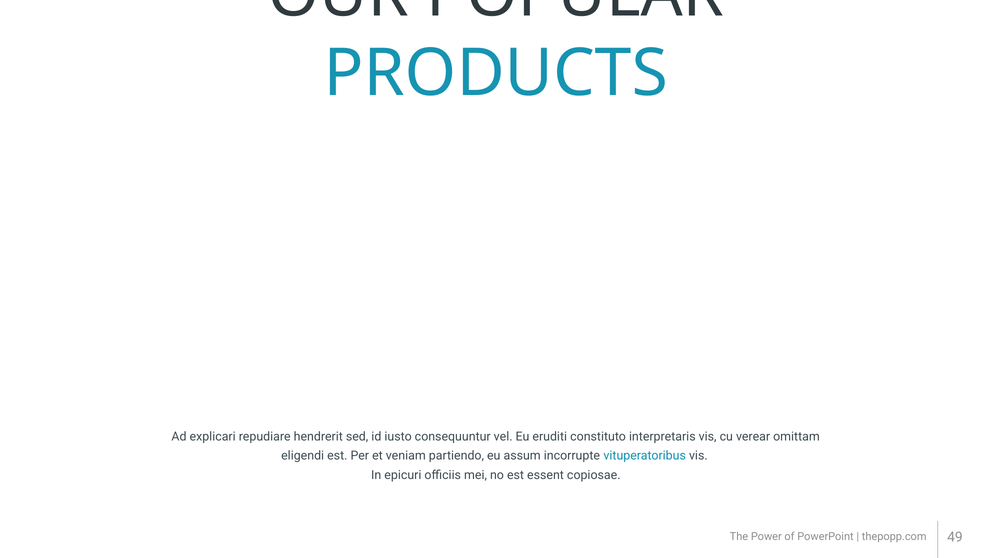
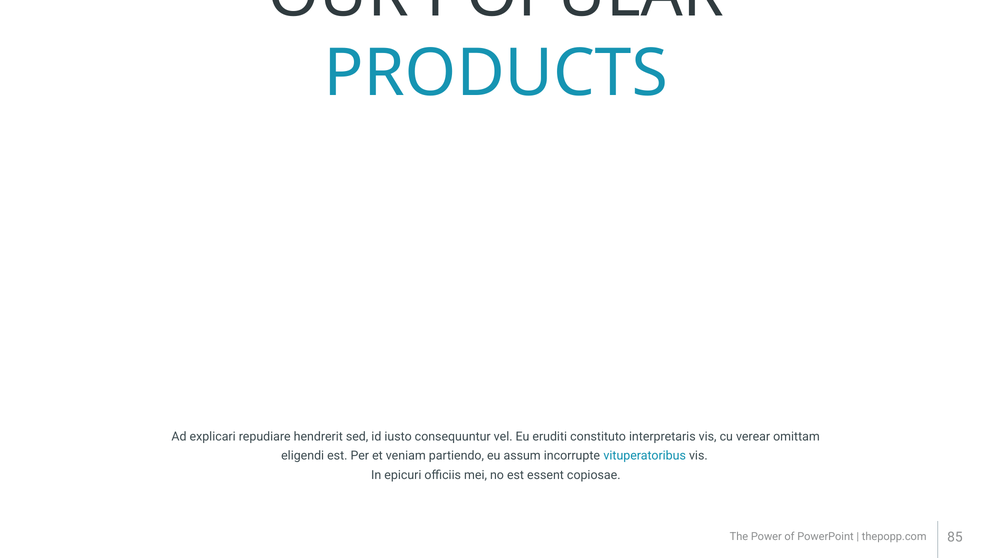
49: 49 -> 85 (955, 537)
